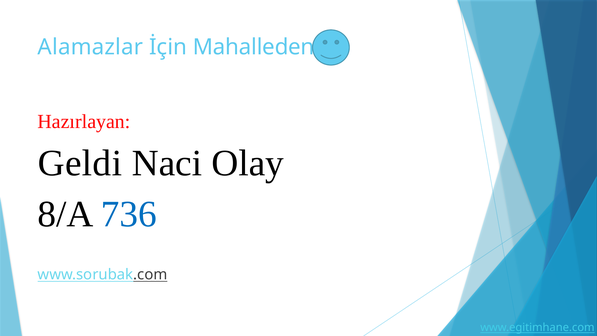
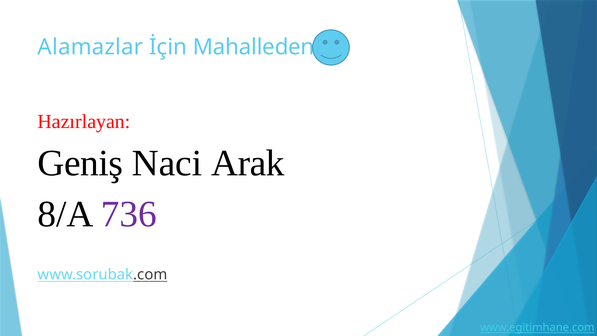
Geldi: Geldi -> Geniş (80, 163)
Olay: Olay -> Arak (248, 163)
736 colour: blue -> purple (129, 214)
